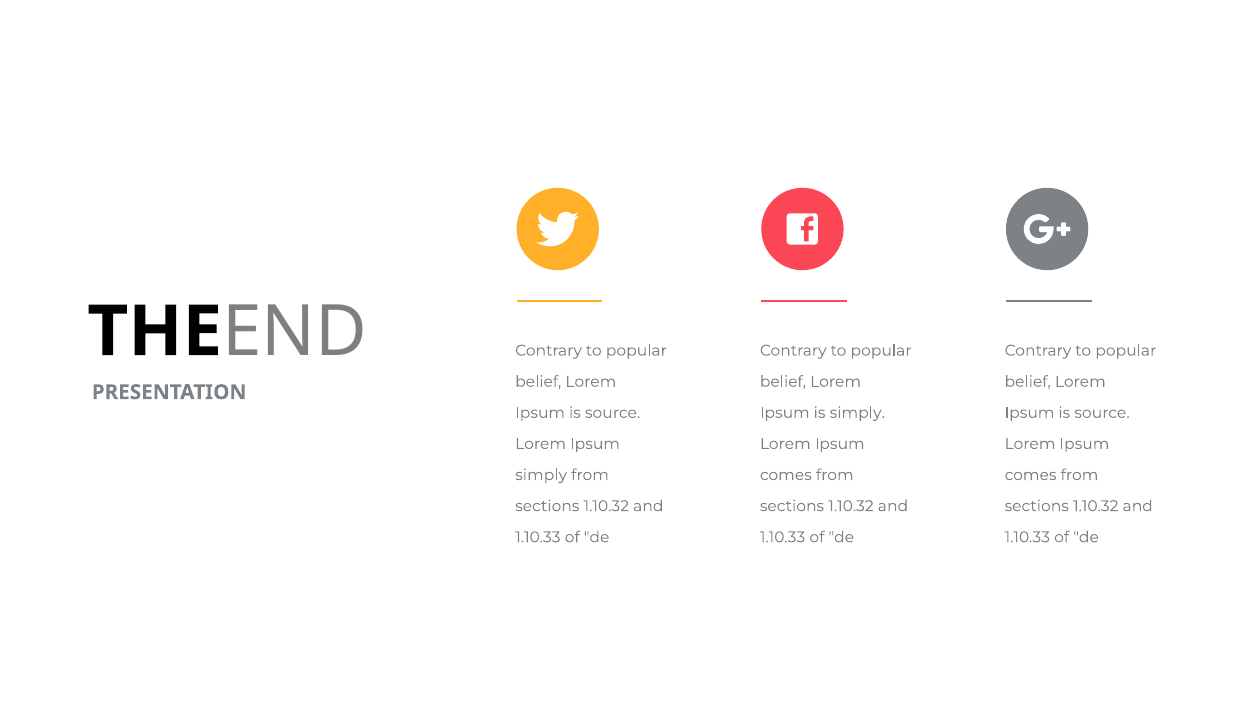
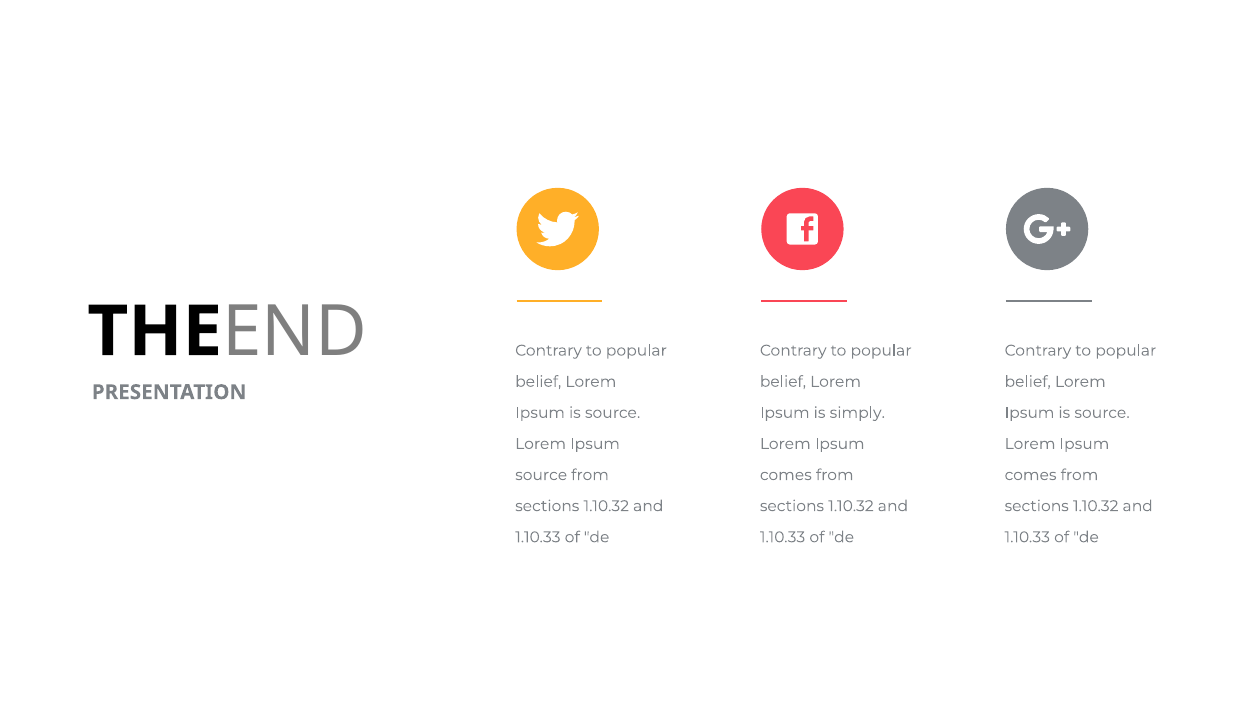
simply: simply -> source (541, 475)
